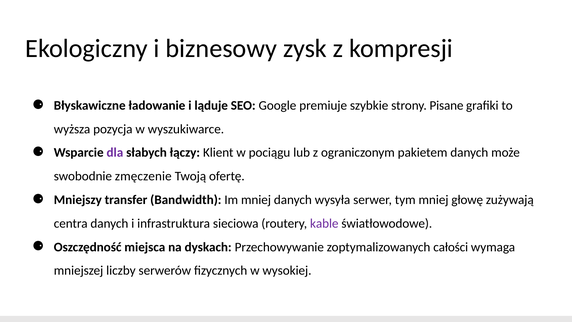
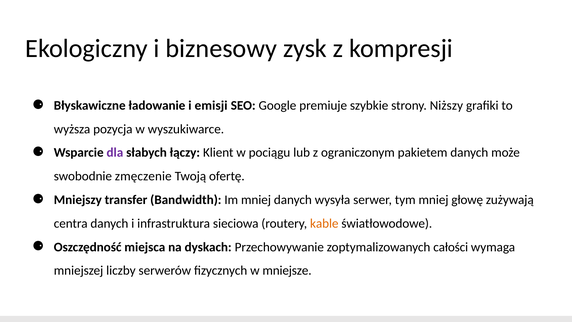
ląduje: ląduje -> emisji (211, 105)
Pisane: Pisane -> Niższy (446, 105)
kable colour: purple -> orange (324, 223)
wysokiej: wysokiej -> mniejsze (287, 270)
